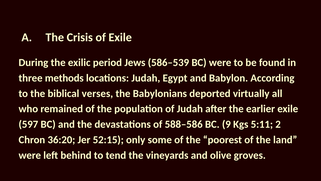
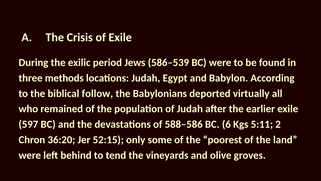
verses: verses -> follow (97, 93)
9: 9 -> 6 (226, 124)
